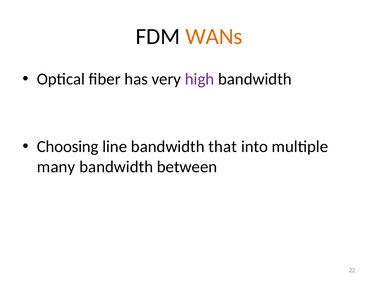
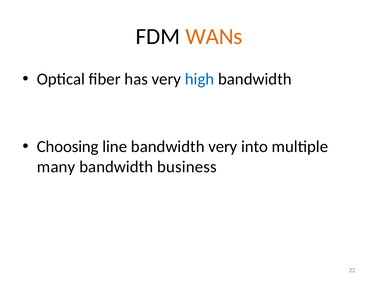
high colour: purple -> blue (200, 79)
bandwidth that: that -> very (223, 147)
between: between -> business (187, 167)
